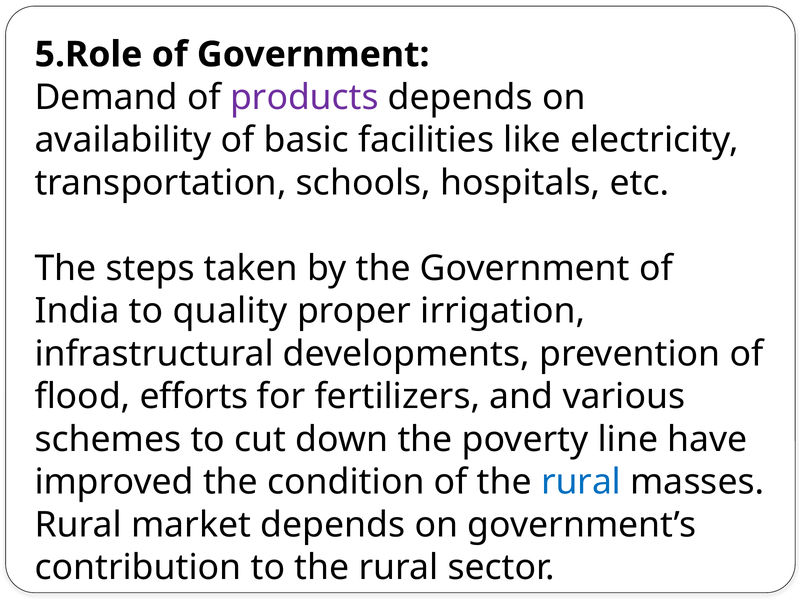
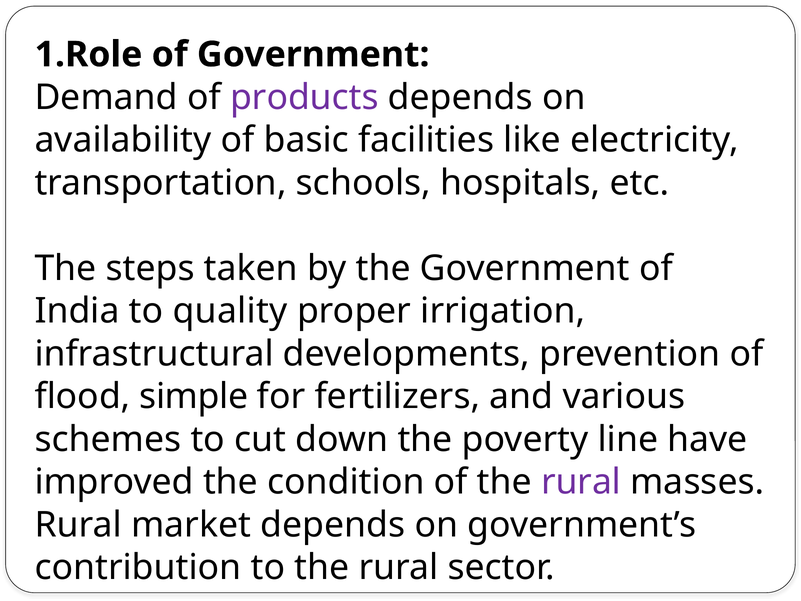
5.Role: 5.Role -> 1.Role (88, 55)
efforts: efforts -> simple (194, 396)
rural colour: blue -> purple (581, 482)
